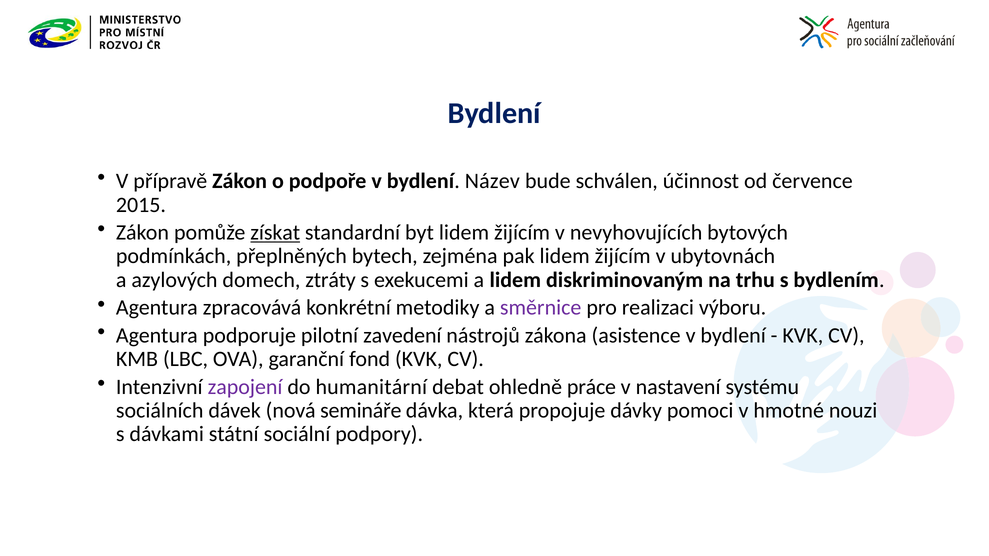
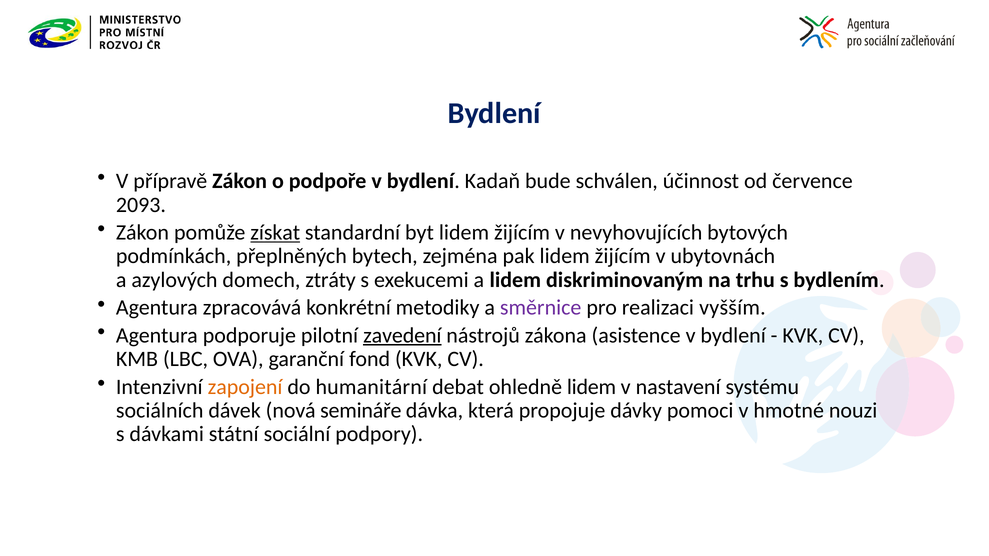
Název: Název -> Kadaň (492, 181)
2015: 2015 -> 2093 (141, 205)
výboru: výboru -> vyšším (732, 308)
zavedení underline: none -> present (402, 336)
zapojení colour: purple -> orange (245, 387)
ohledně práce: práce -> lidem (591, 387)
